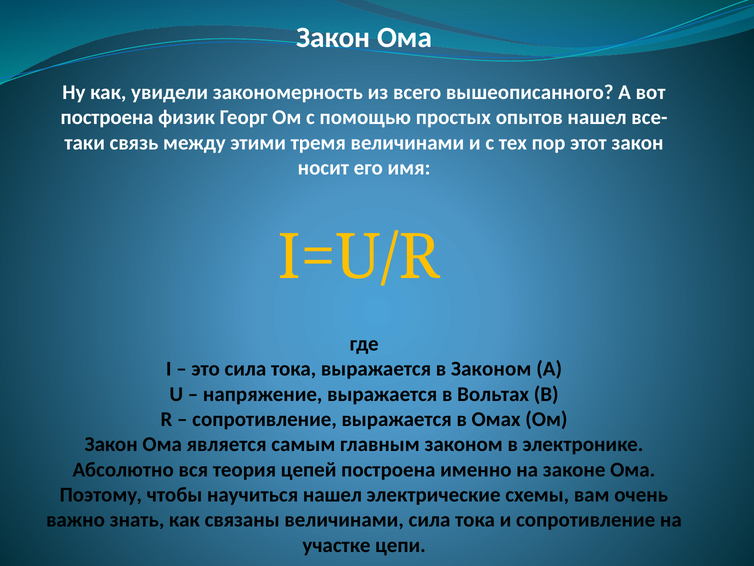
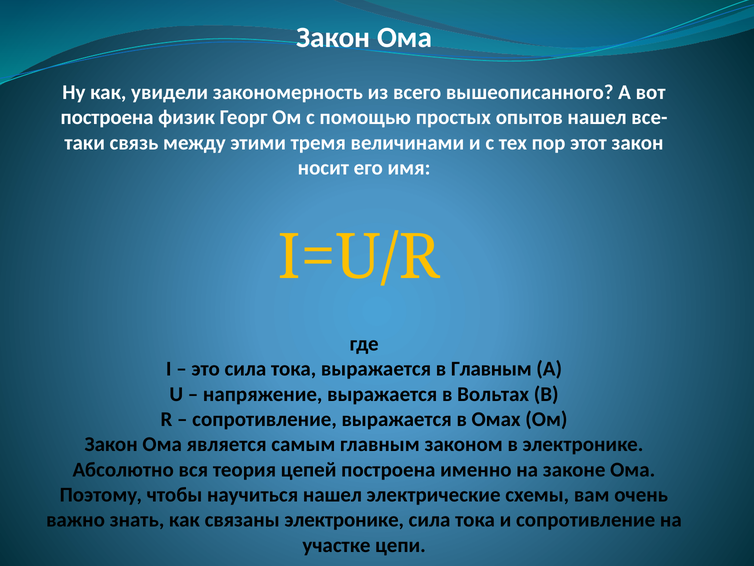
в Законом: Законом -> Главным (491, 369)
связаны величинами: величинами -> электронике (344, 520)
